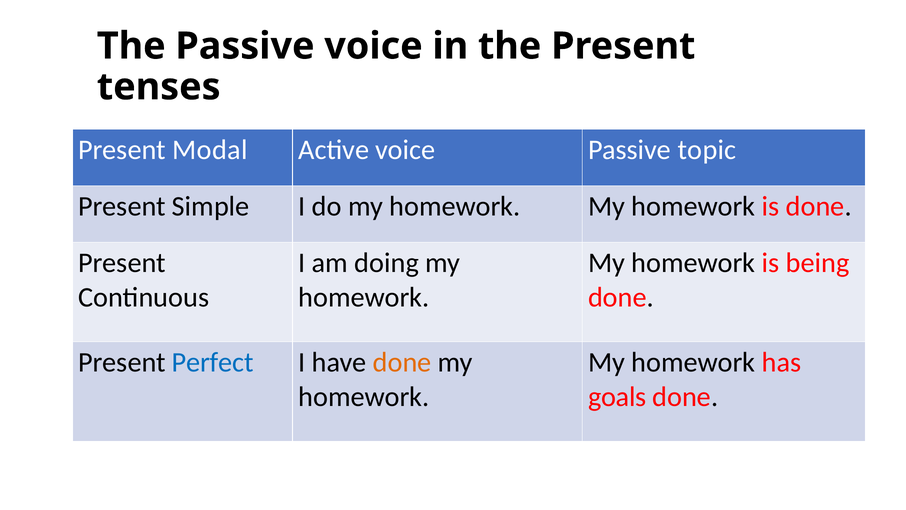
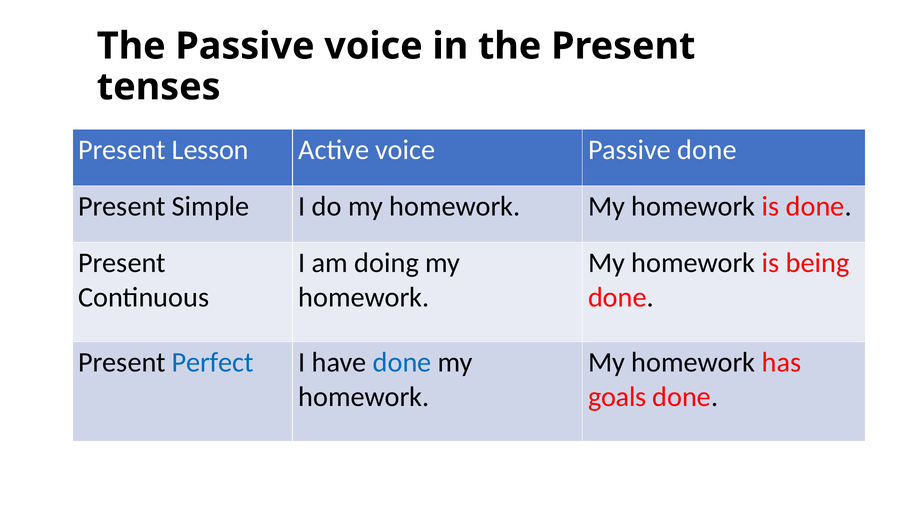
Modal: Modal -> Lesson (210, 150)
Passive topic: topic -> done (707, 150)
done colour: orange -> blue (402, 362)
